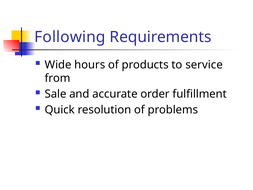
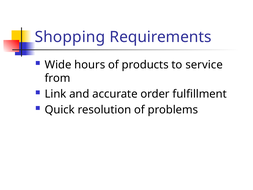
Following: Following -> Shopping (70, 37)
Sale: Sale -> Link (56, 94)
